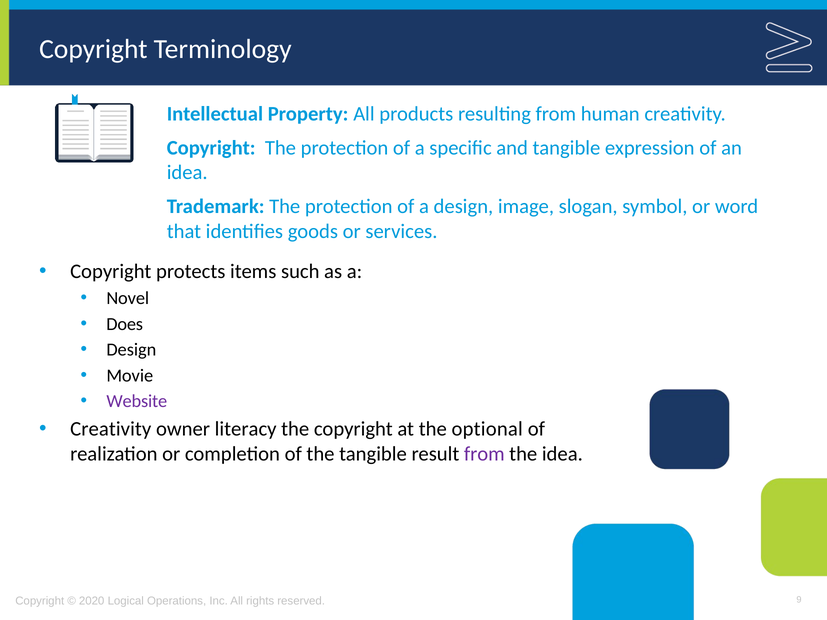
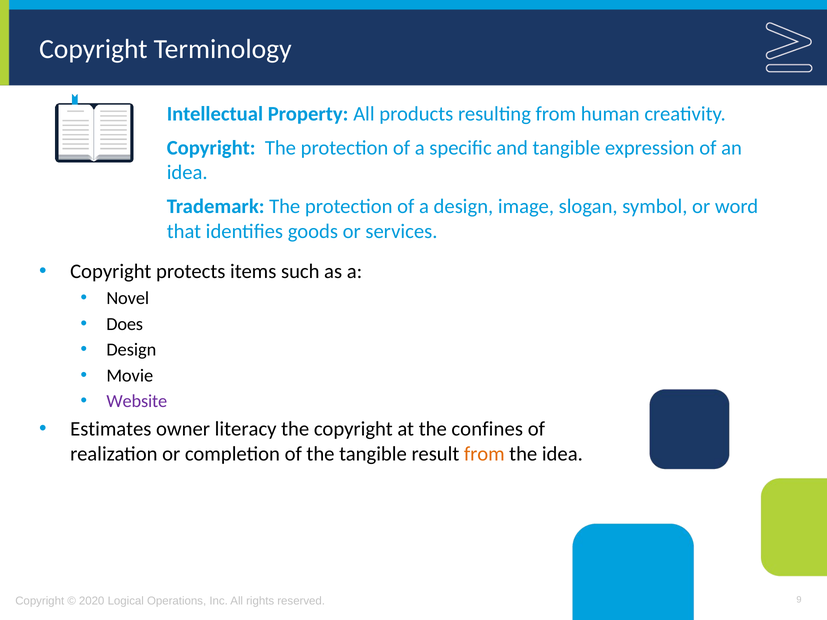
Creativity: Creativity -> Estimates (111, 429)
optional: optional -> confines (487, 429)
from colour: purple -> orange (484, 454)
